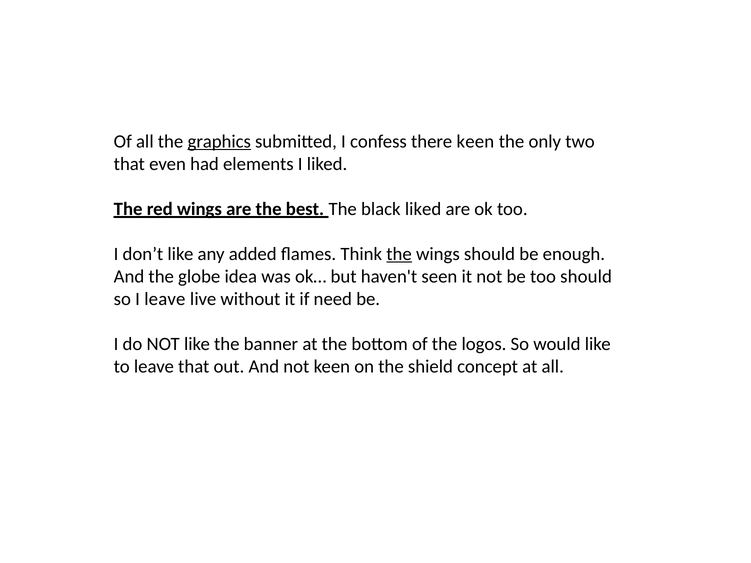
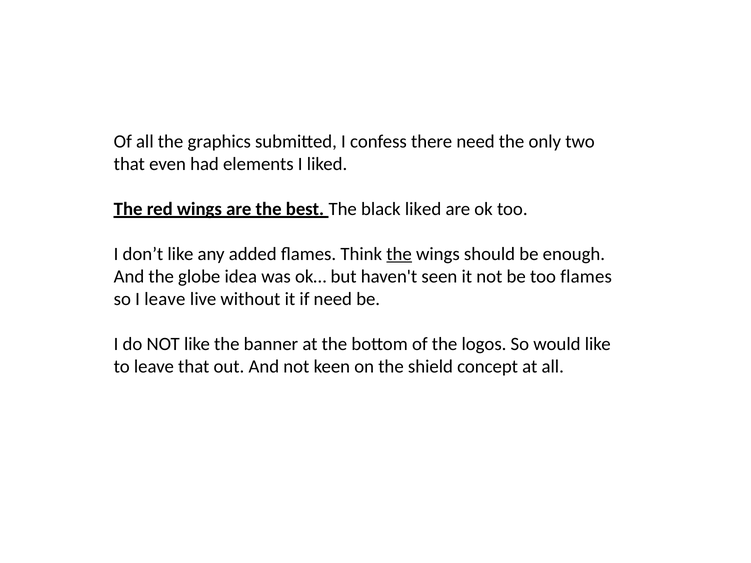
graphics underline: present -> none (219, 141)
there keen: keen -> need (476, 141)
too should: should -> flames (586, 277)
